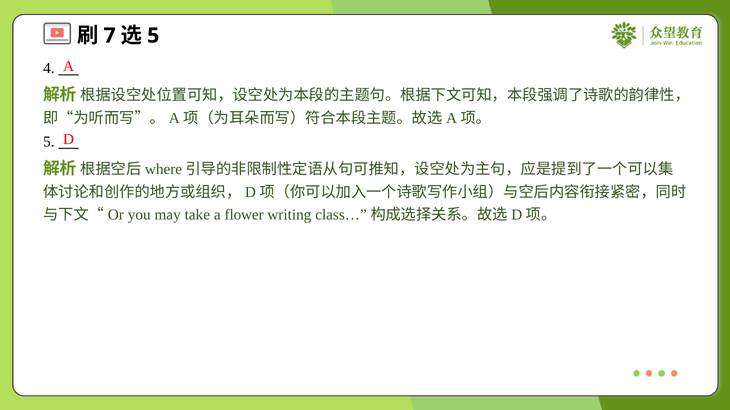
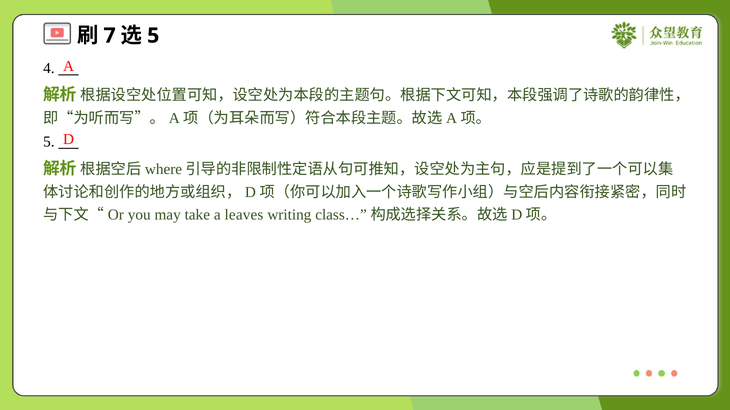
flower: flower -> leaves (244, 215)
